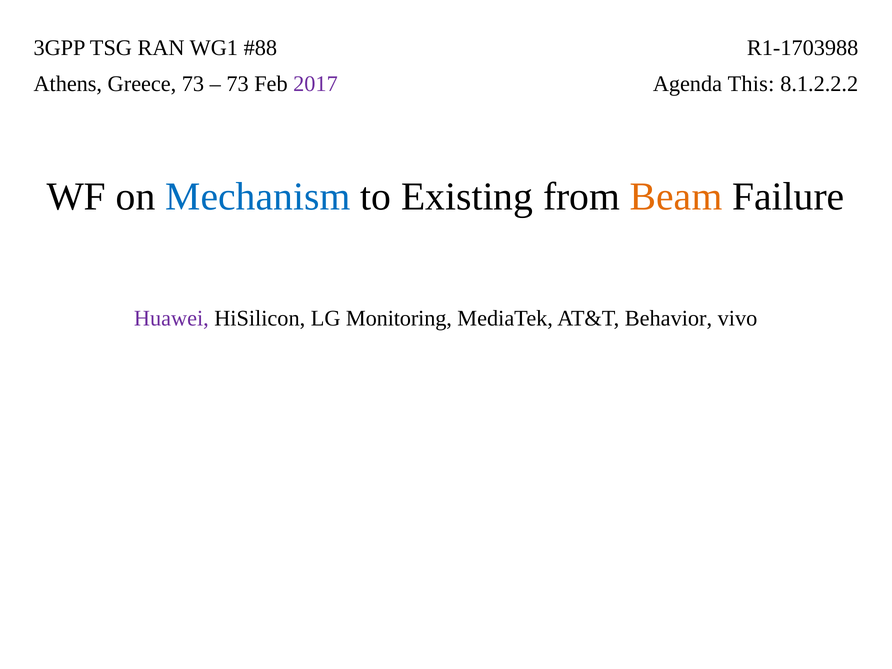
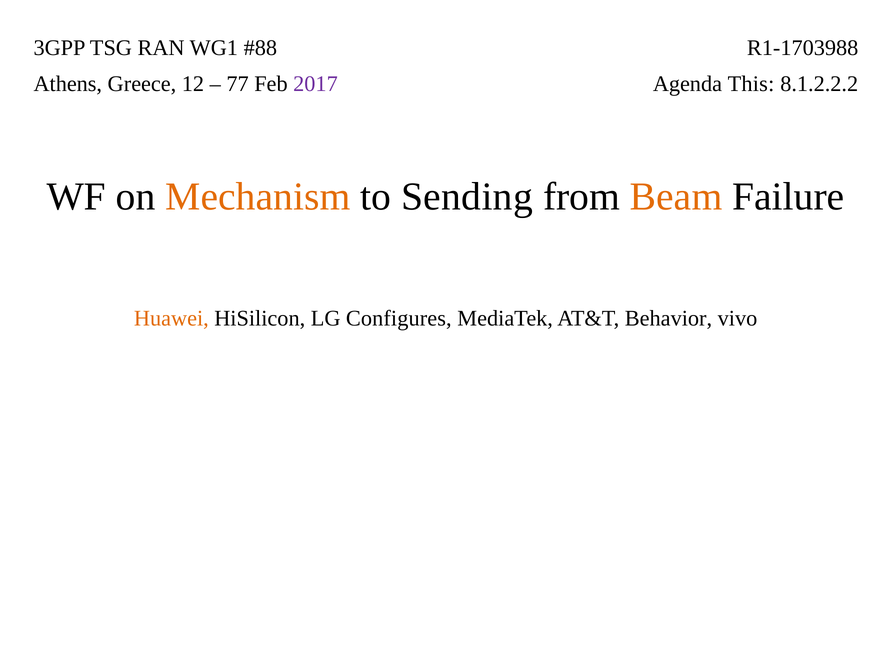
Greece 73: 73 -> 12 (193, 84)
73: 73 -> 77 (238, 84)
Mechanism colour: blue -> orange (258, 197)
Existing: Existing -> Sending (467, 197)
Huawei colour: purple -> orange (171, 319)
Monitoring: Monitoring -> Configures (399, 319)
